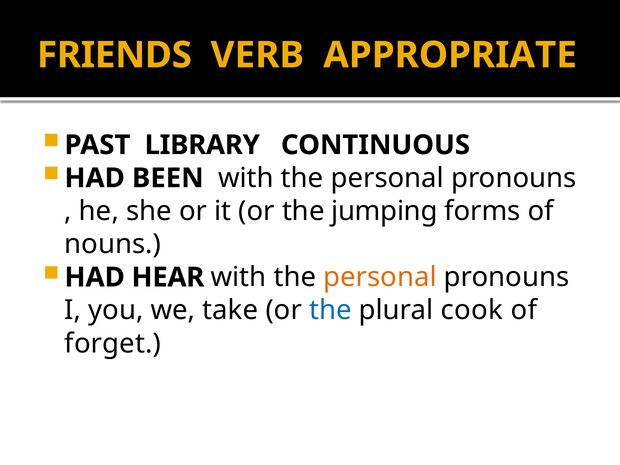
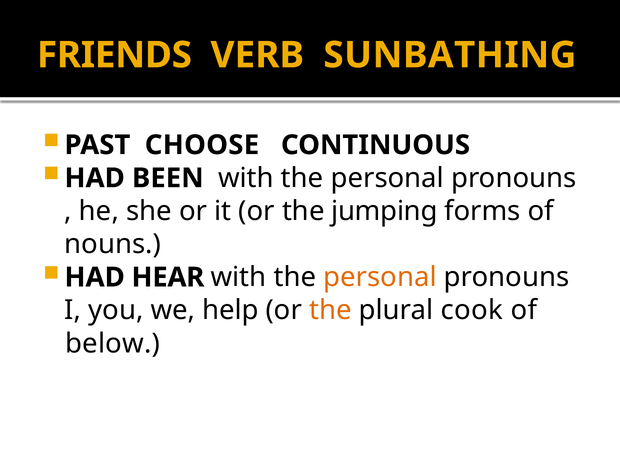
APPROPRIATE: APPROPRIATE -> SUNBATHING (450, 55)
LIBRARY: LIBRARY -> CHOOSE (202, 145)
take: take -> help (230, 310)
the colour: blue -> orange (330, 310)
forget: forget -> below (113, 343)
